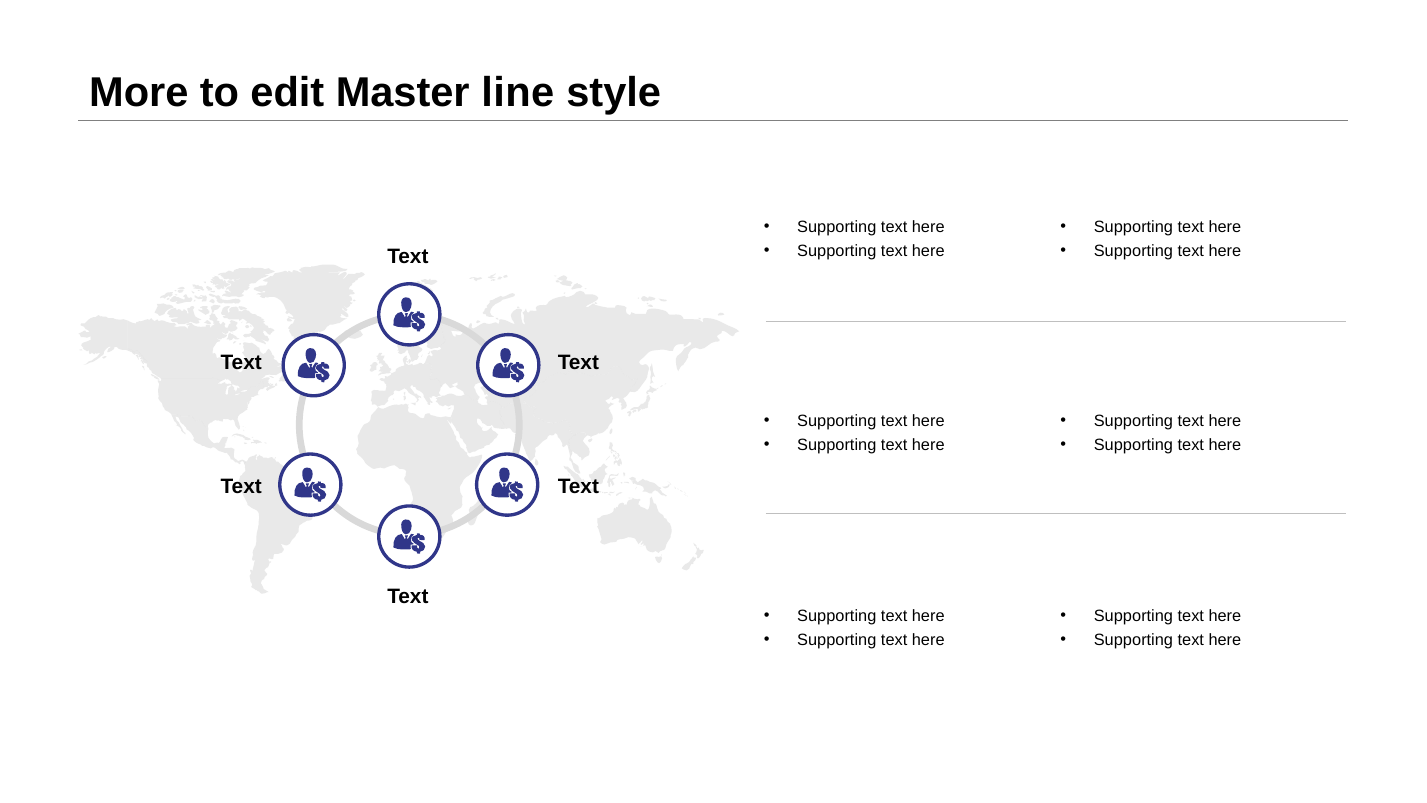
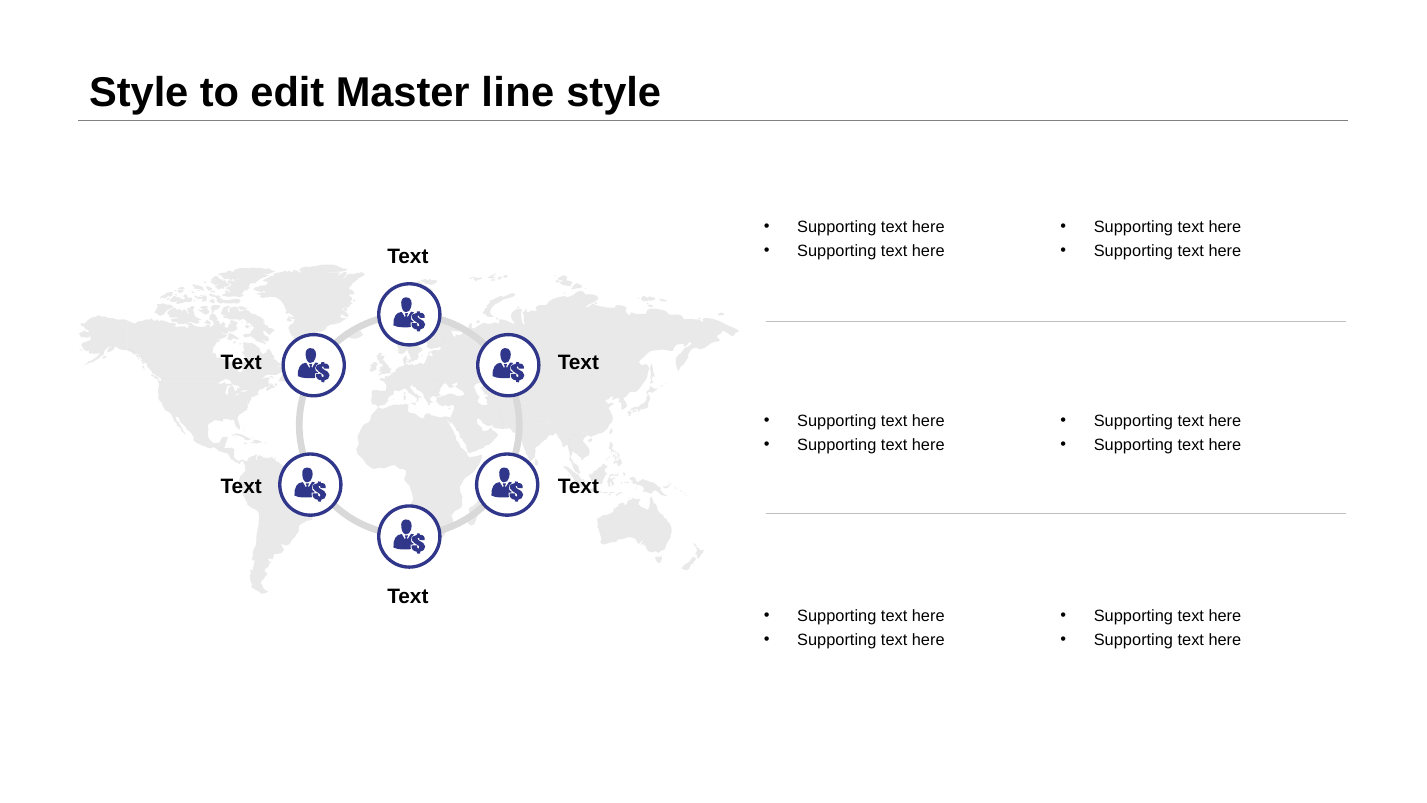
More: More -> Style (139, 92)
